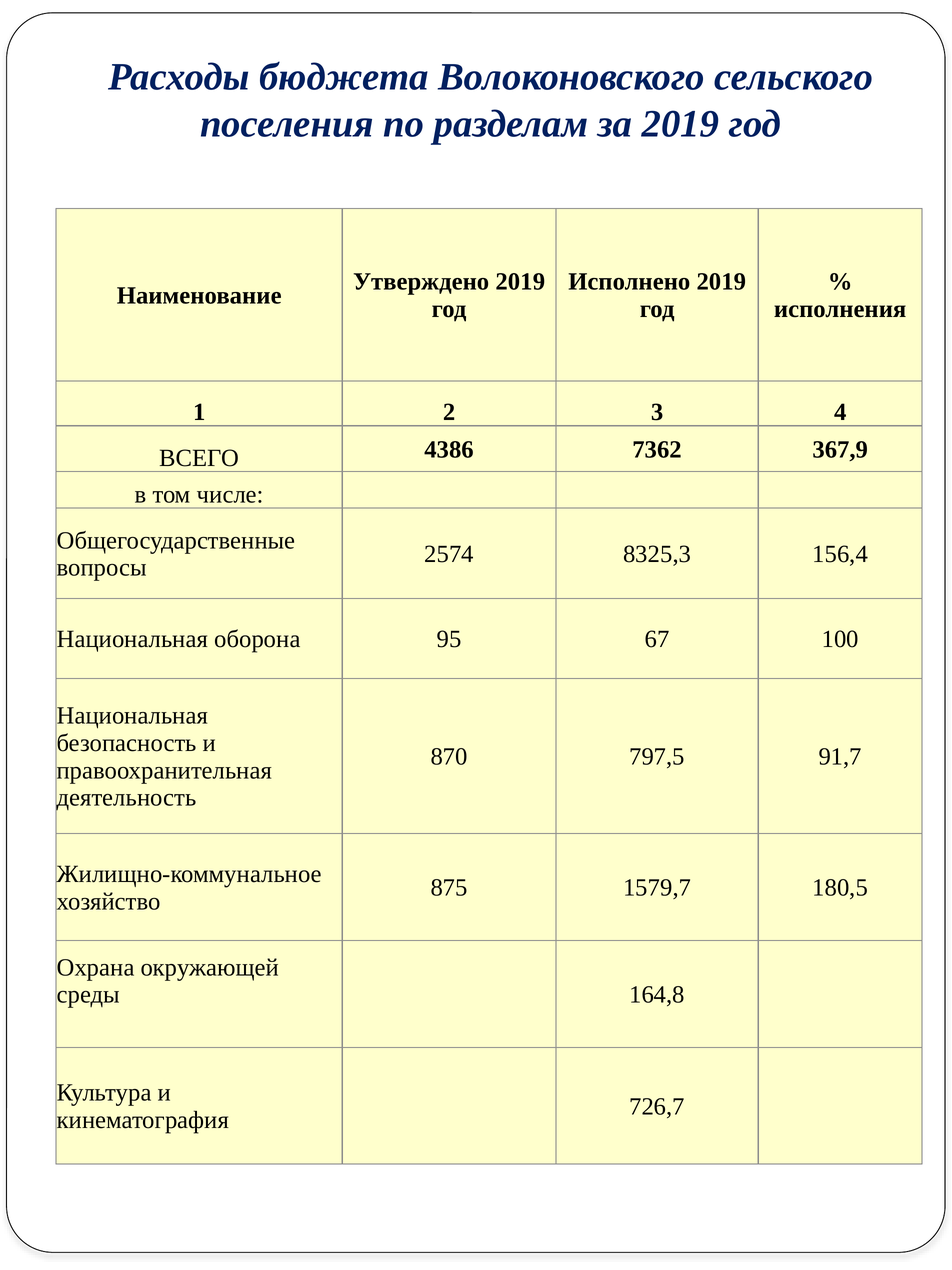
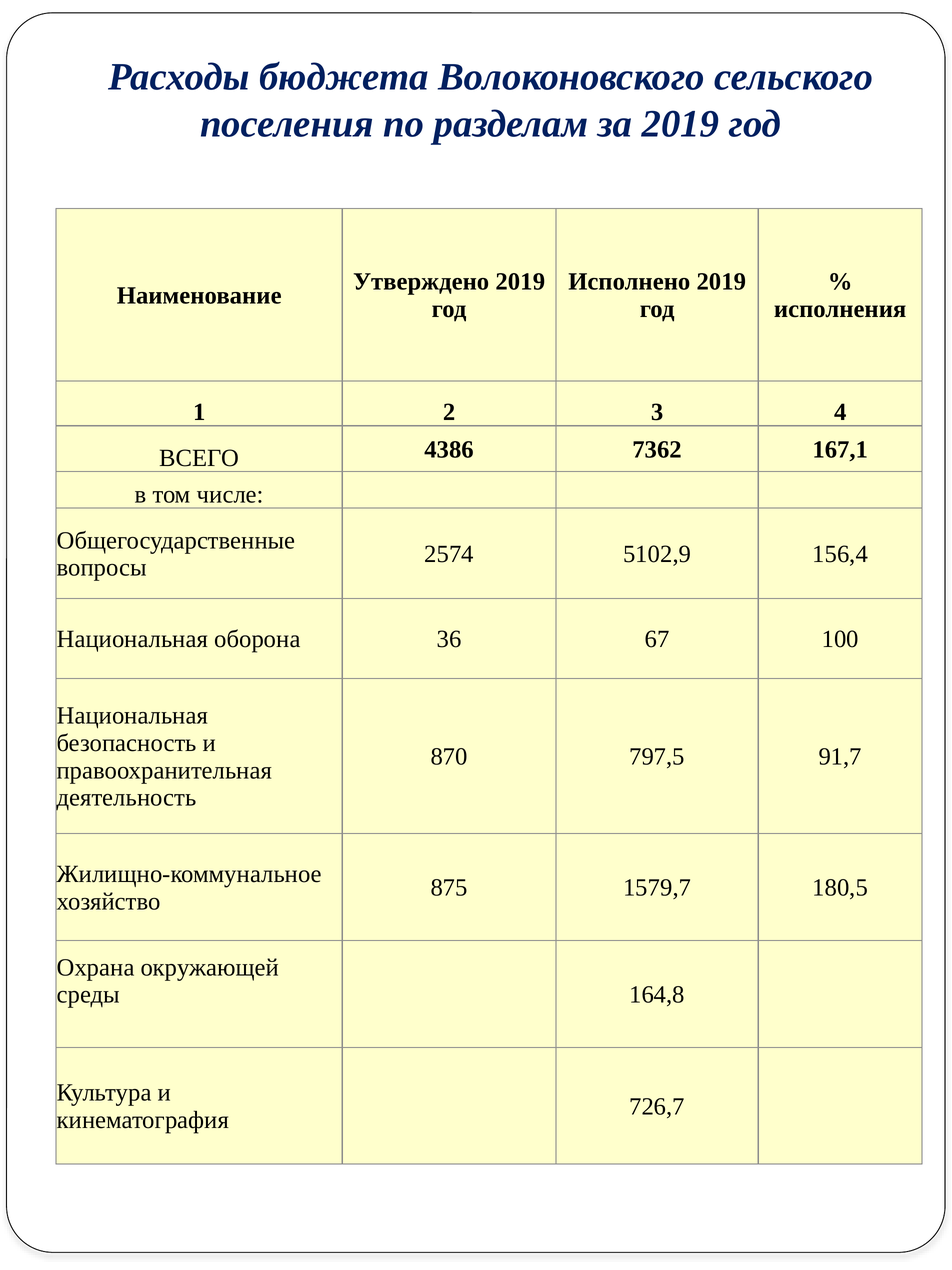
367,9: 367,9 -> 167,1 (840, 449)
8325,3: 8325,3 -> 5102,9 (657, 554)
95: 95 -> 36 (449, 639)
